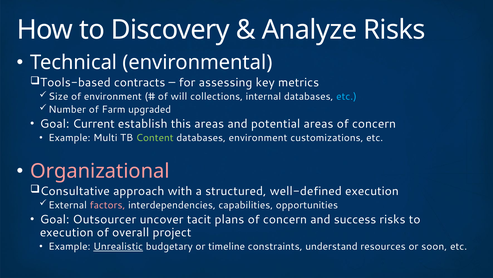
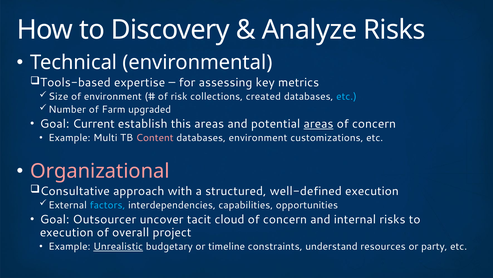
contracts: contracts -> expertise (140, 82)
will: will -> risk (179, 96)
internal: internal -> created (263, 96)
areas underline: none -> present (319, 124)
Content colour: light green -> pink (155, 138)
factors colour: pink -> light blue (107, 205)
plans: plans -> cloud (230, 219)
success: success -> internal (355, 219)
soon: soon -> party (434, 246)
